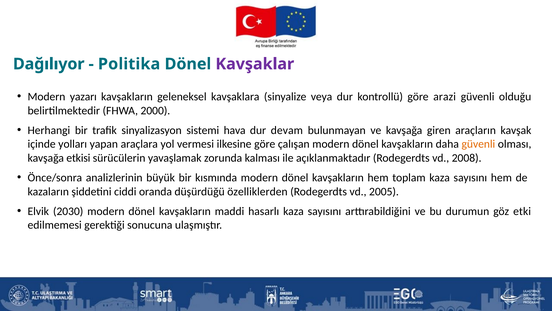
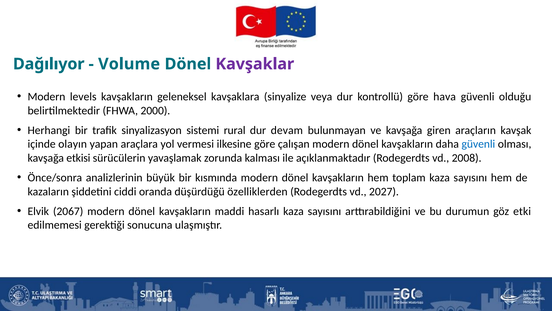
Politika: Politika -> Volume (129, 64)
yazarı: yazarı -> levels (83, 97)
arazi: arazi -> hava (445, 97)
hava: hava -> rural (235, 130)
yolları: yolları -> olayın (73, 144)
güvenli colour: orange -> blue (478, 144)
2005: 2005 -> 2027 (384, 191)
2030: 2030 -> 2067 (68, 211)
